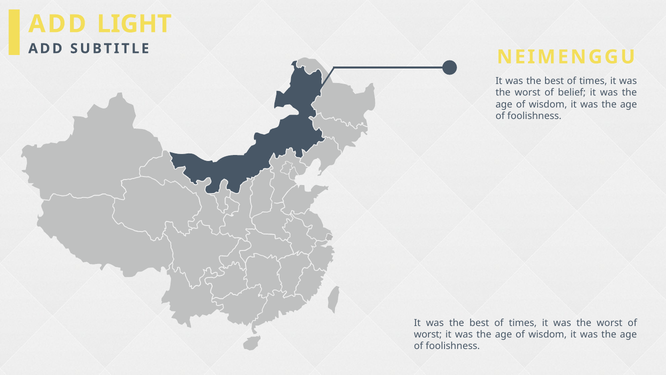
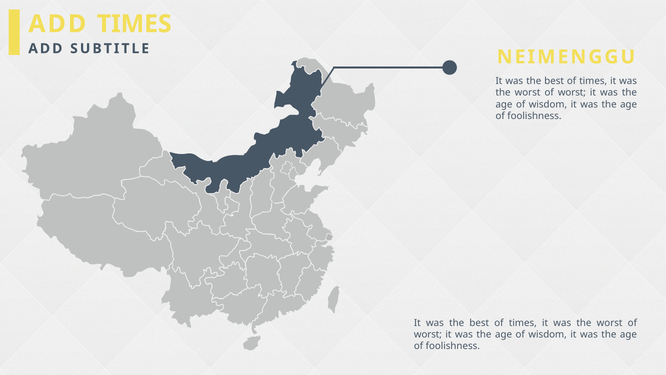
ADD LIGHT: LIGHT -> TIMES (134, 24)
belief: belief -> worst (572, 93)
